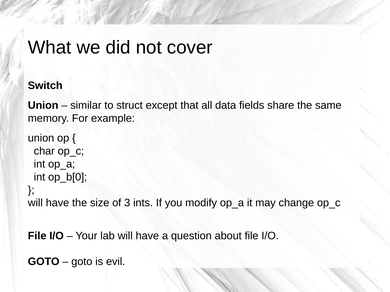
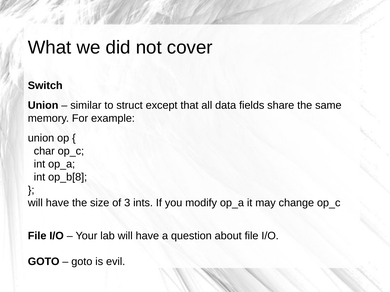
op_b[0: op_b[0 -> op_b[8 (68, 177)
